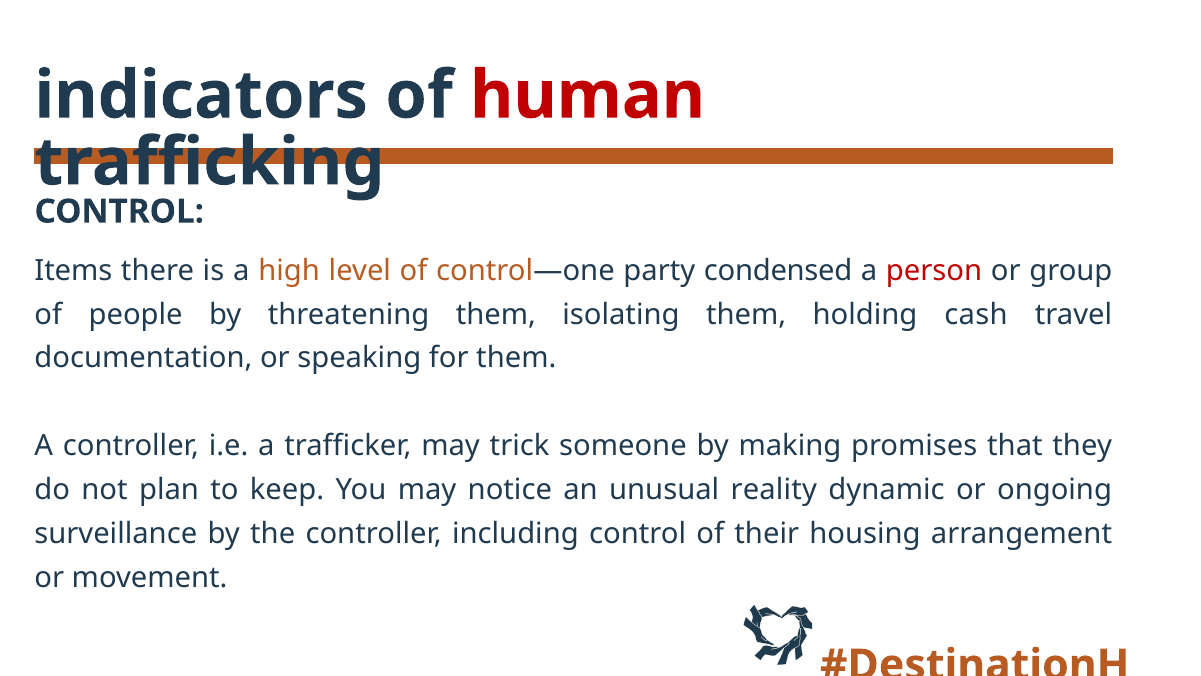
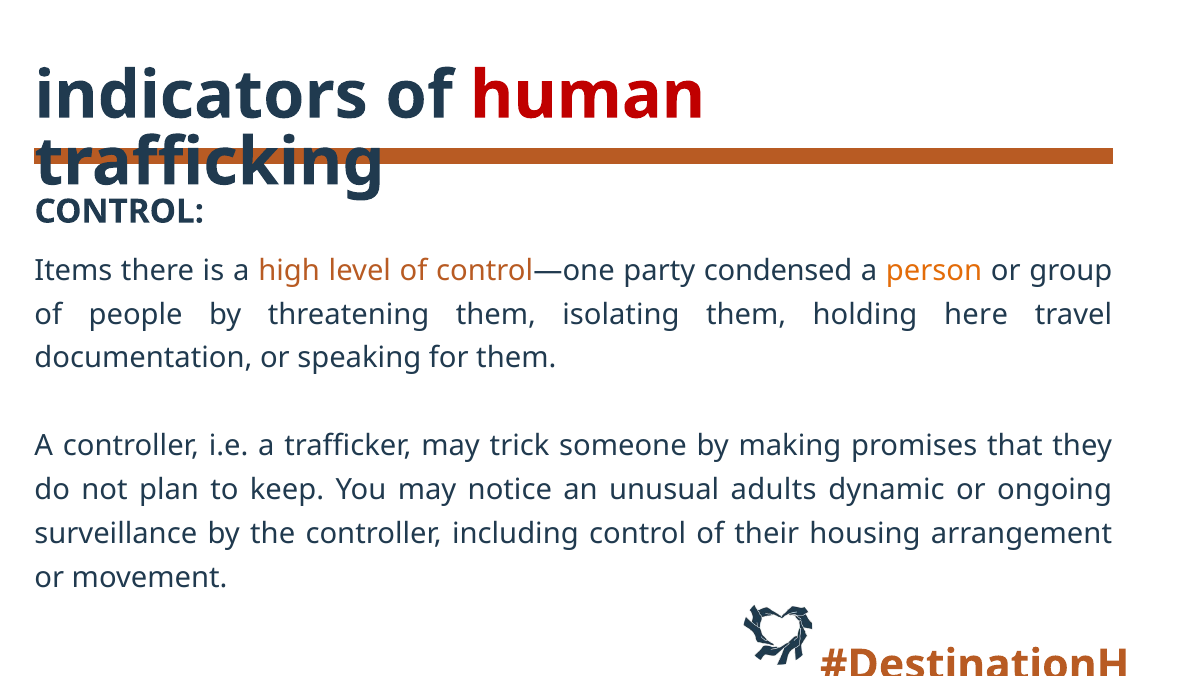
person colour: red -> orange (934, 271)
cash: cash -> here (976, 314)
reality: reality -> adults (774, 489)
